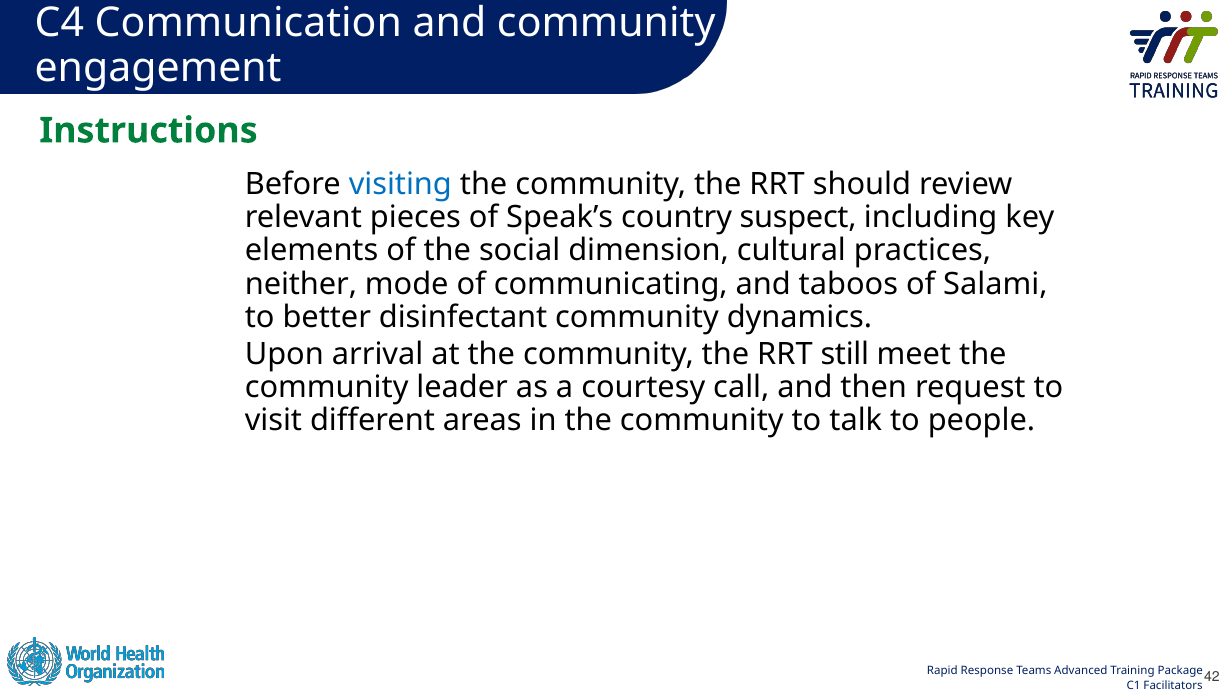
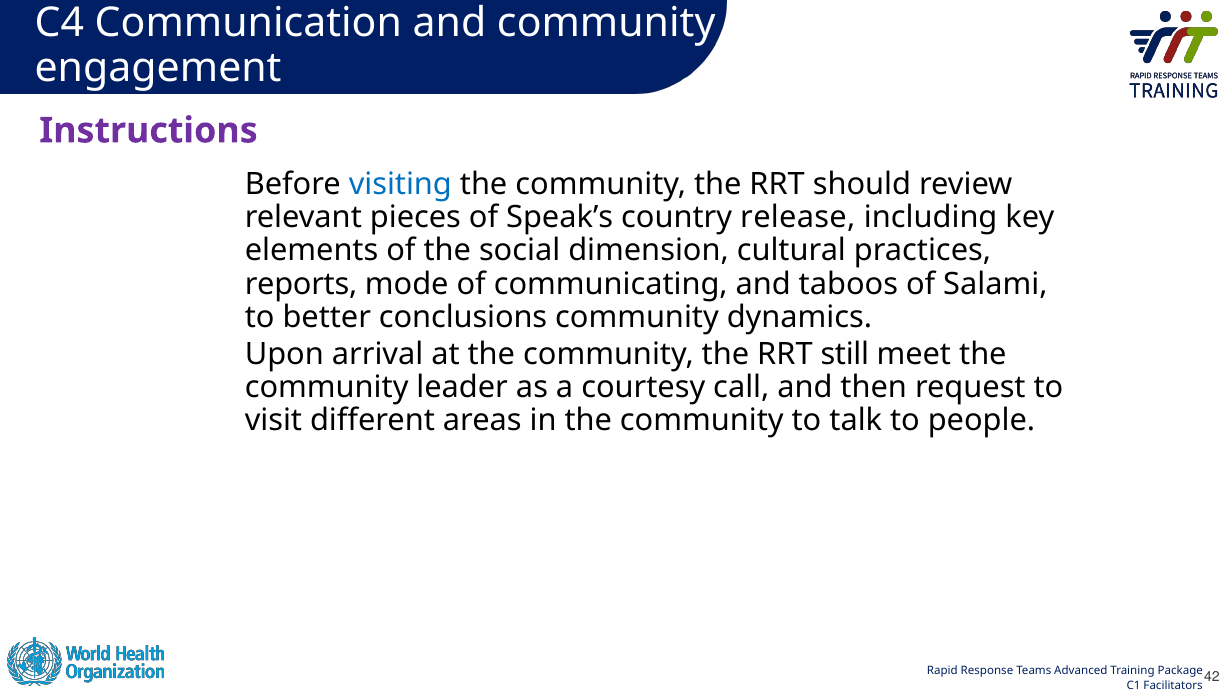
Instructions colour: green -> purple (149, 130)
suspect: suspect -> release (798, 217)
neither: neither -> reports (301, 284)
disinfectant: disinfectant -> conclusions (463, 317)
